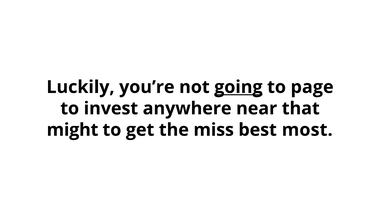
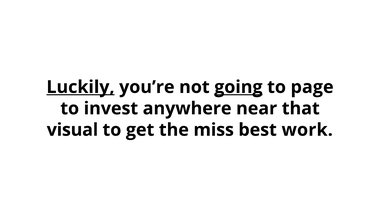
Luckily underline: none -> present (80, 87)
might: might -> visual (72, 130)
most: most -> work (307, 130)
